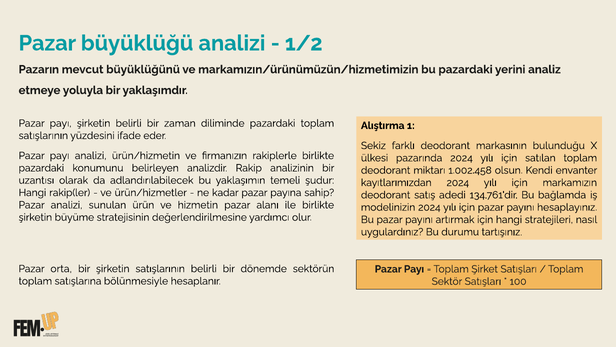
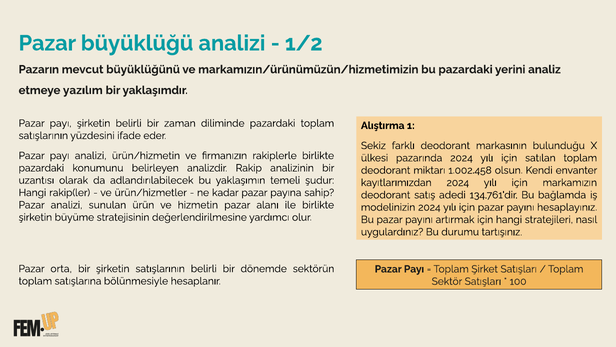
yoluyla: yoluyla -> yazılım (83, 90)
